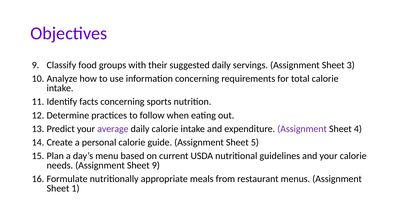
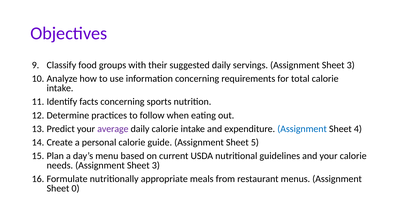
Assignment colour: purple -> blue (302, 129)
needs Assignment Sheet 9: 9 -> 3 (156, 166)
1: 1 -> 0 (76, 189)
